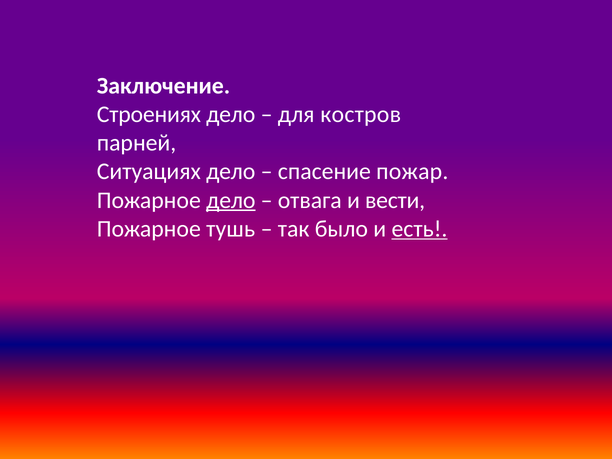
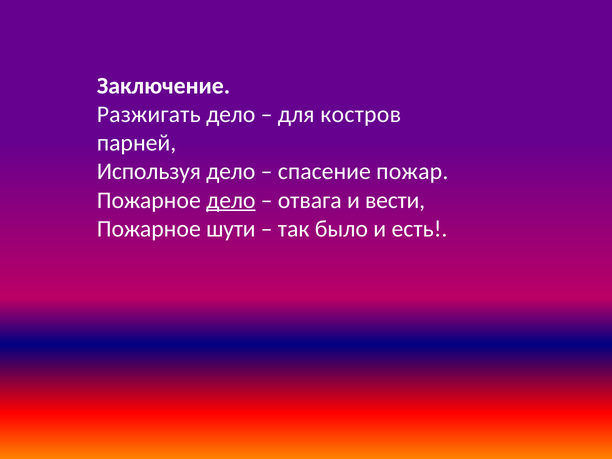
Строениях: Строениях -> Разжигать (149, 114)
Ситуациях: Ситуациях -> Используя (149, 172)
тушь: тушь -> шути (231, 229)
есть underline: present -> none (420, 229)
